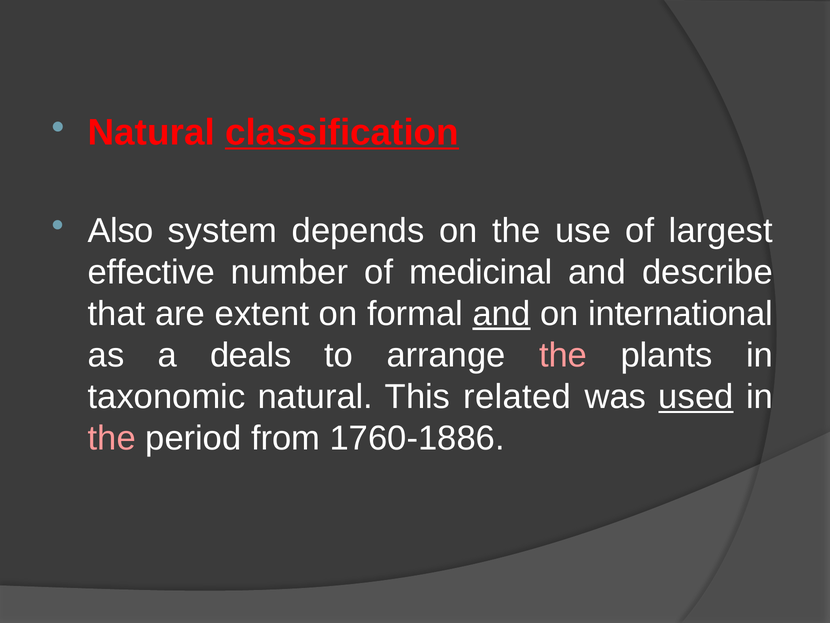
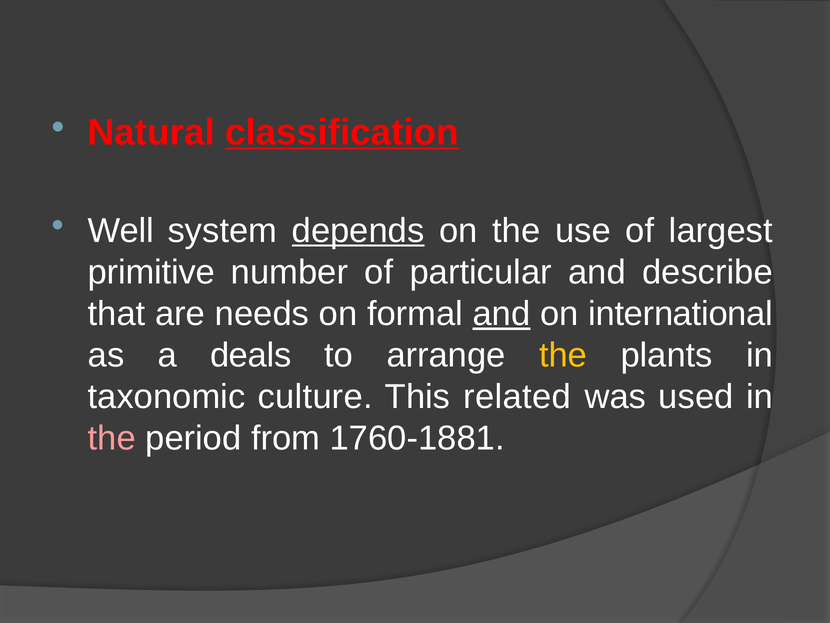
Also: Also -> Well (121, 231)
depends underline: none -> present (358, 231)
effective: effective -> primitive (151, 272)
medicinal: medicinal -> particular (481, 272)
extent: extent -> needs (262, 314)
the colour: pink -> yellow (563, 355)
taxonomic natural: natural -> culture (315, 397)
used underline: present -> none (696, 397)
1760-1886: 1760-1886 -> 1760-1881 (417, 438)
